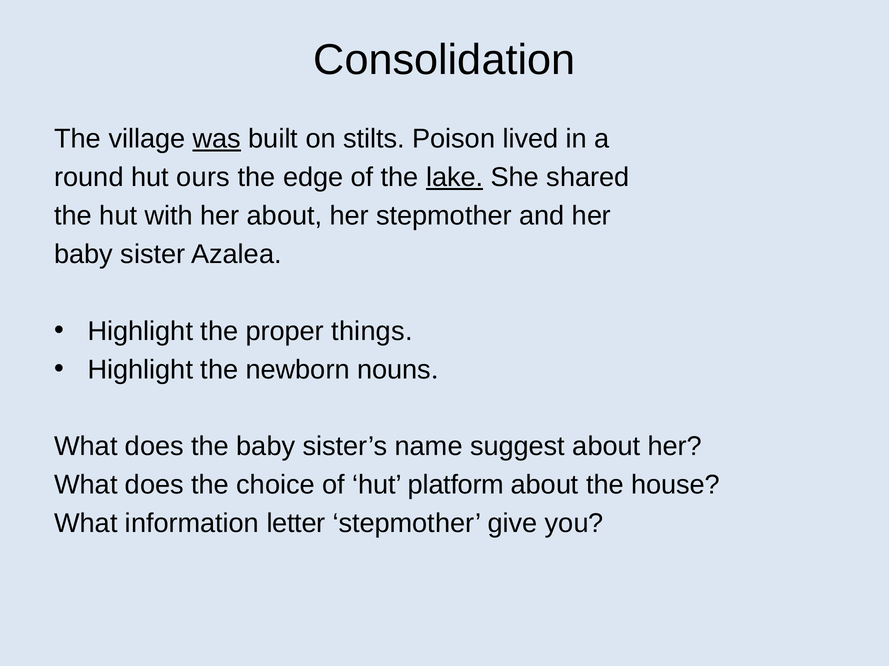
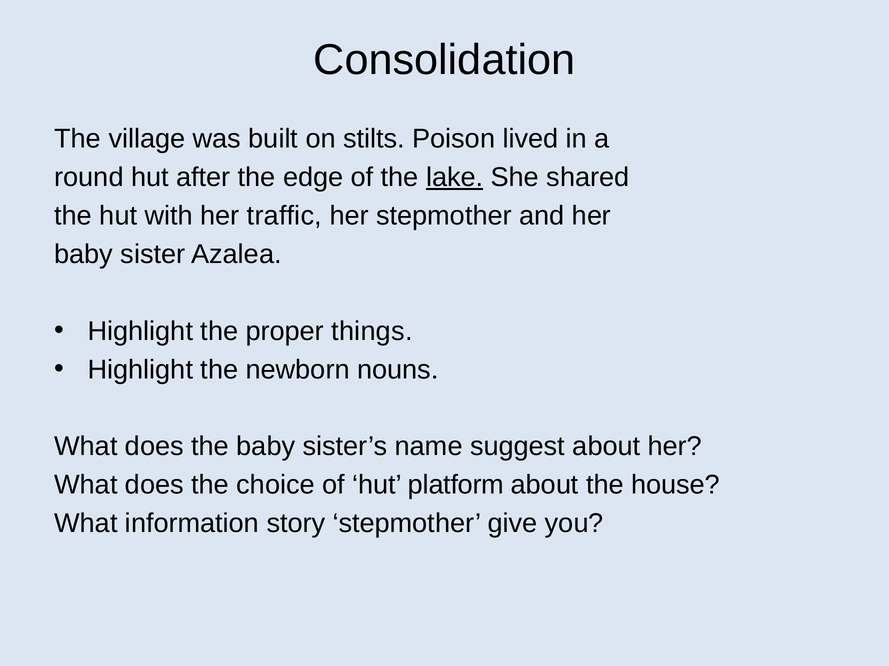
was underline: present -> none (217, 139)
ours: ours -> after (203, 177)
her about: about -> traffic (284, 216)
letter: letter -> story (296, 524)
